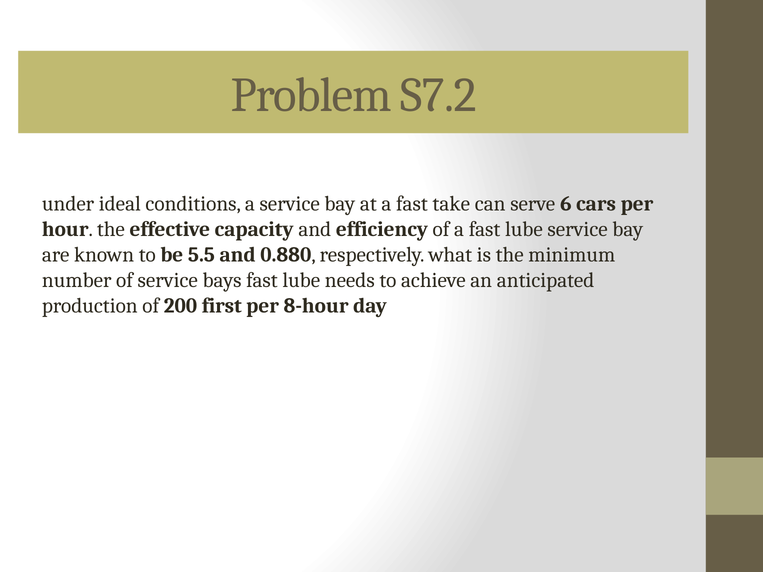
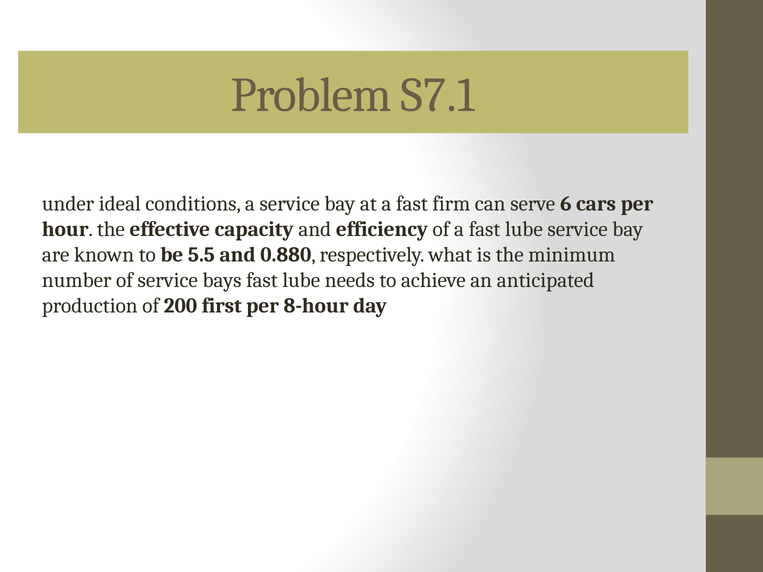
S7.2: S7.2 -> S7.1 (438, 95)
take: take -> firm (451, 204)
